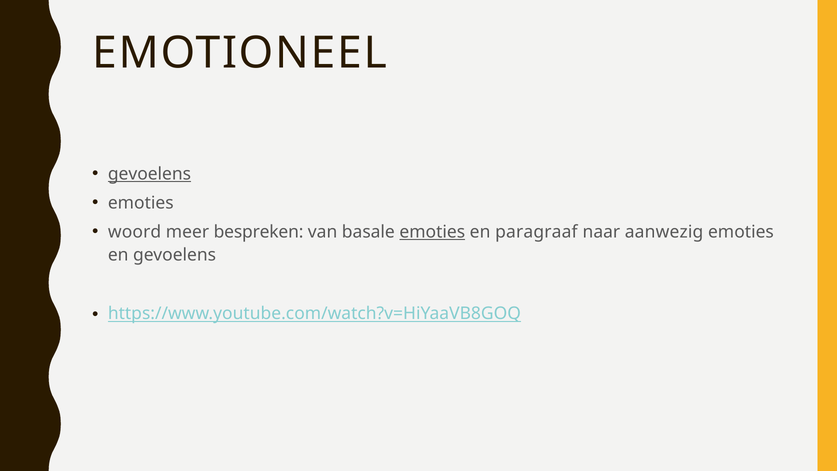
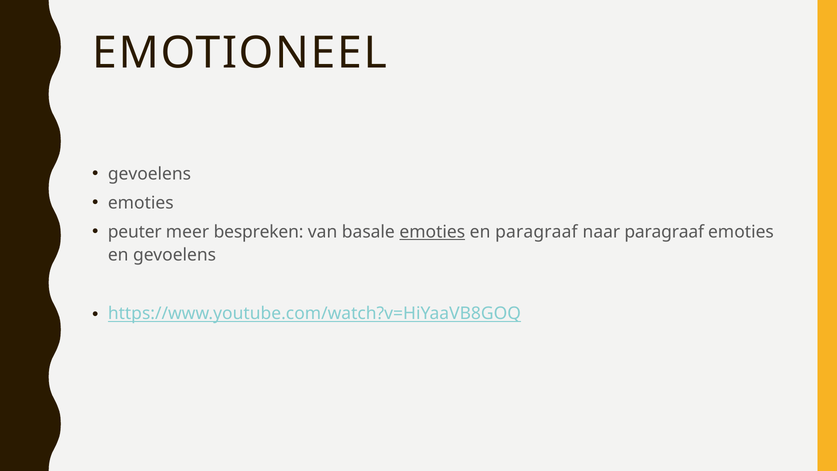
gevoelens underline: present -> none (149, 174)
woord: woord -> peuter (135, 232)
naar aanwezig: aanwezig -> paragraaf (664, 232)
